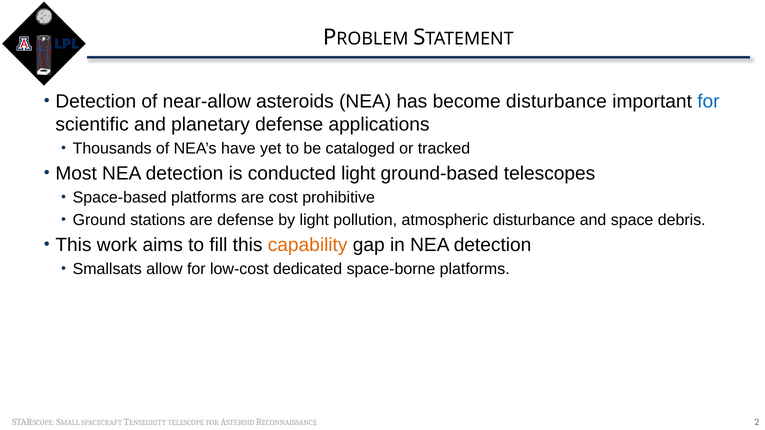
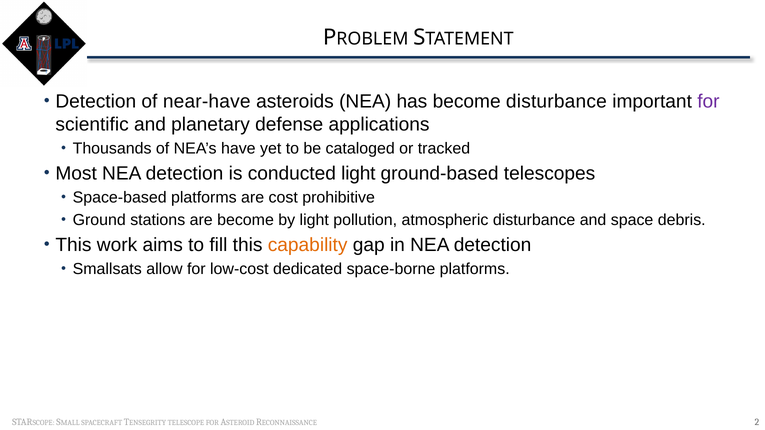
near-allow: near-allow -> near-have (207, 102)
for colour: blue -> purple (708, 102)
are defense: defense -> become (246, 220)
